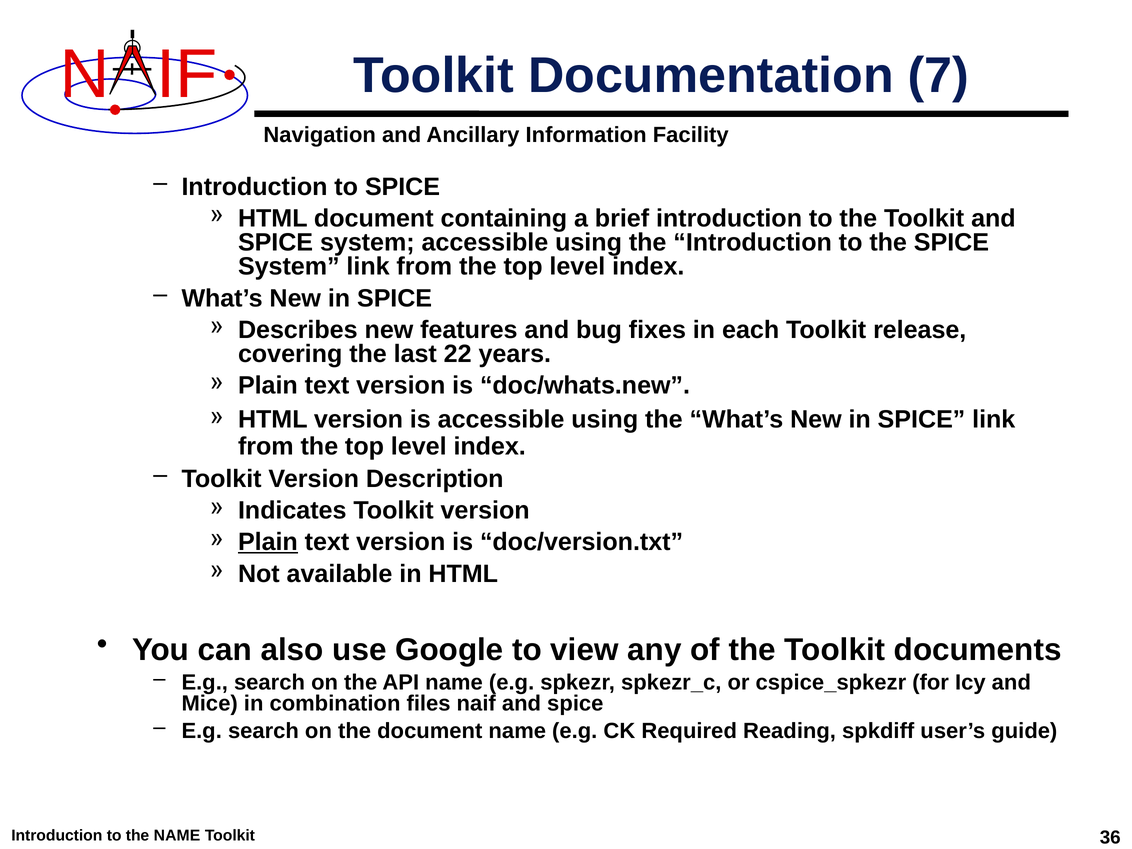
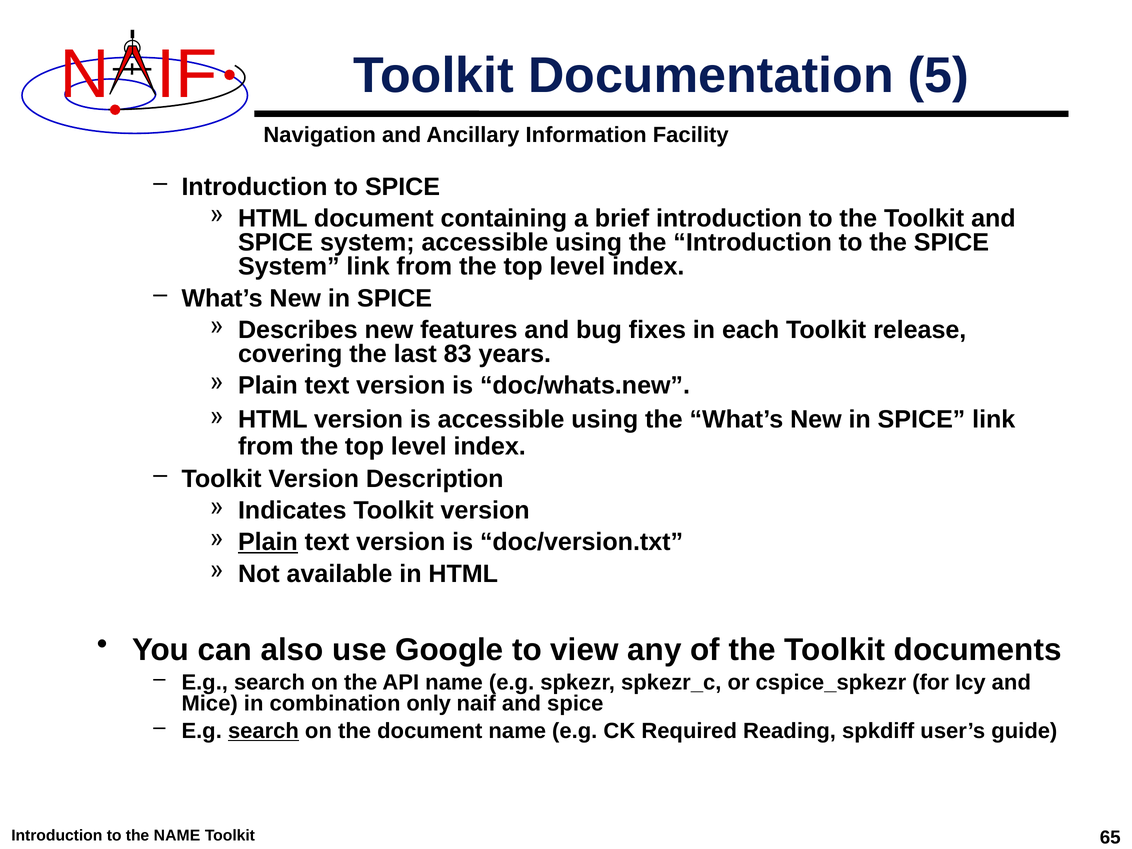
7: 7 -> 5 (938, 76)
22: 22 -> 83 (458, 354)
files: files -> only (429, 704)
search underline: none -> present (263, 731)
36: 36 -> 65 (1110, 838)
